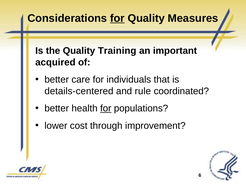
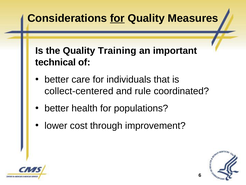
acquired: acquired -> technical (55, 62)
details-centered: details-centered -> collect-centered (79, 91)
for underline: present -> none (106, 108)
